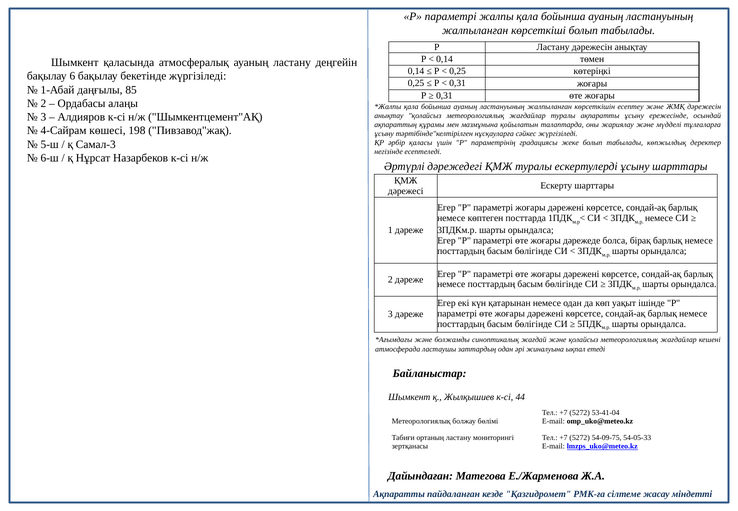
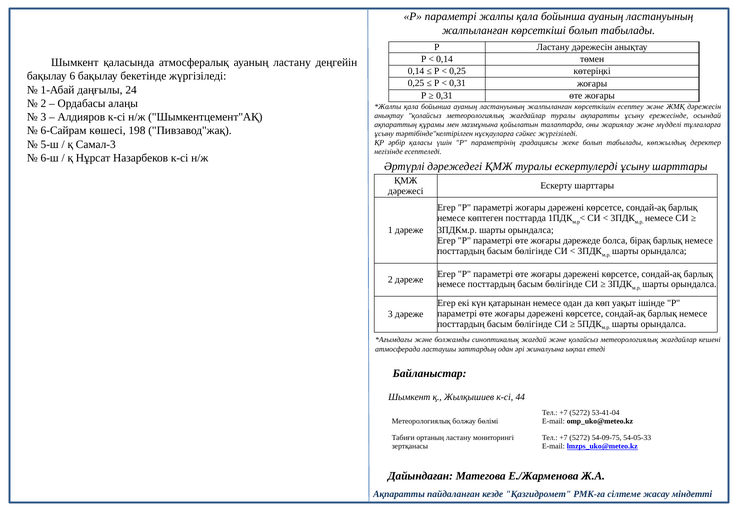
85: 85 -> 24 (131, 90)
4-Сайрам: 4-Сайрам -> 6-Сайрам (64, 131)
